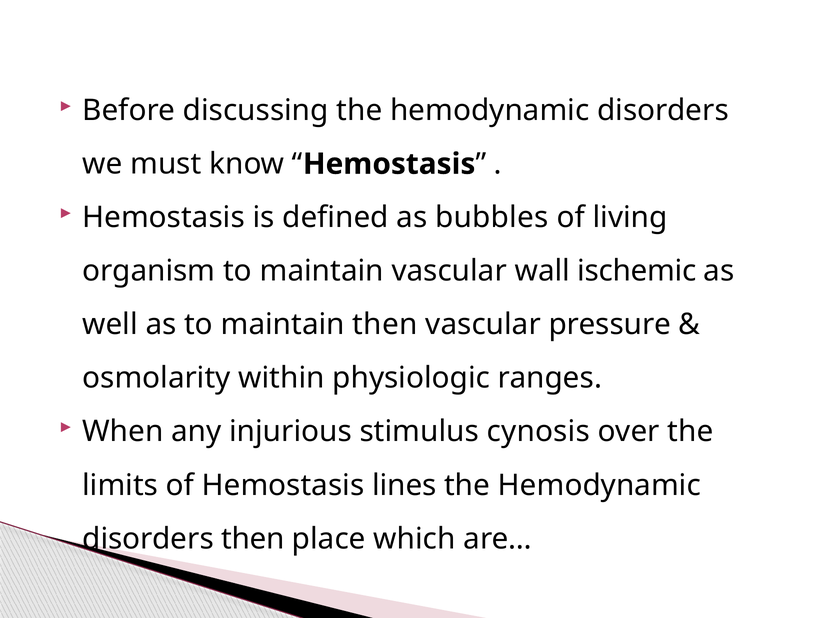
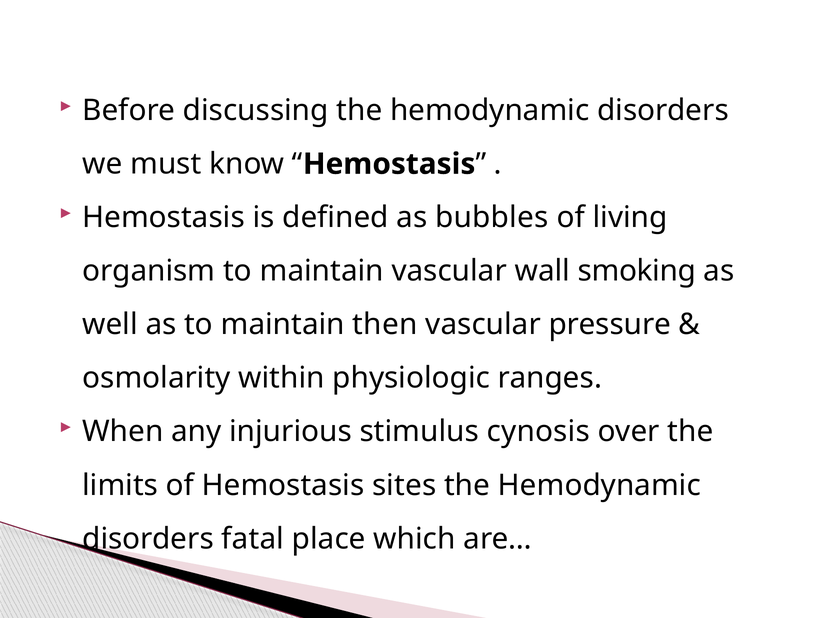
ischemic: ischemic -> smoking (637, 271)
lines: lines -> sites (404, 485)
disorders then: then -> fatal (253, 539)
